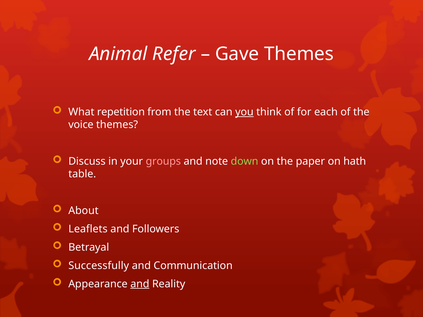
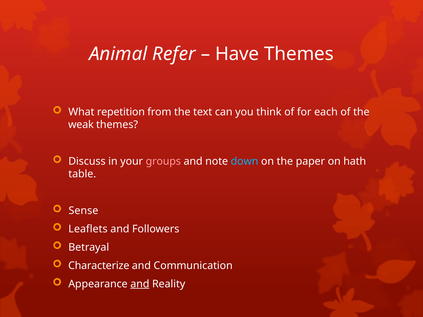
Gave: Gave -> Have (237, 54)
you underline: present -> none (244, 112)
voice: voice -> weak (81, 125)
down colour: light green -> light blue (245, 161)
About: About -> Sense (83, 211)
Successfully: Successfully -> Characterize (99, 266)
